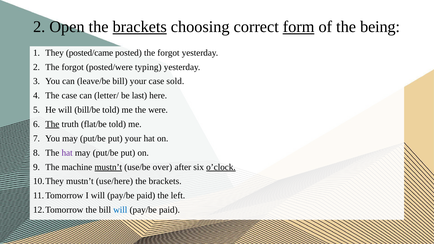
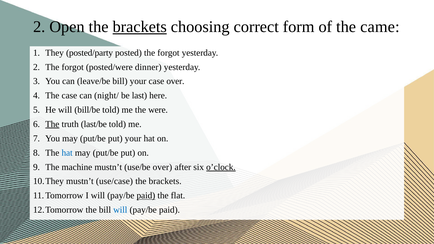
form underline: present -> none (299, 27)
being: being -> came (380, 27)
posted/came: posted/came -> posted/party (90, 53)
typing: typing -> dinner (148, 67)
case sold: sold -> over (175, 81)
letter/: letter/ -> night/ (107, 96)
flat/be: flat/be -> last/be (94, 124)
hat colour: purple -> blue (67, 153)
mustn’t underline: present -> none (108, 167)
use/here: use/here -> use/case (114, 181)
paid underline: none -> present (146, 196)
left: left -> flat (178, 196)
